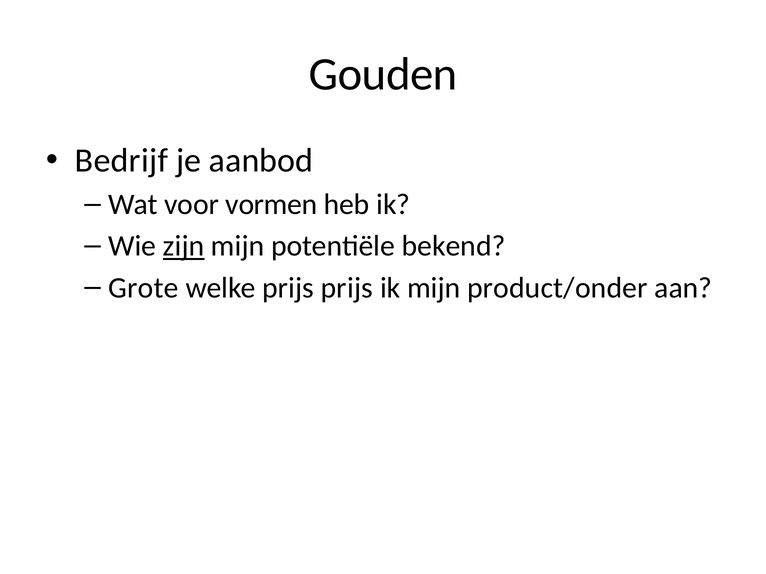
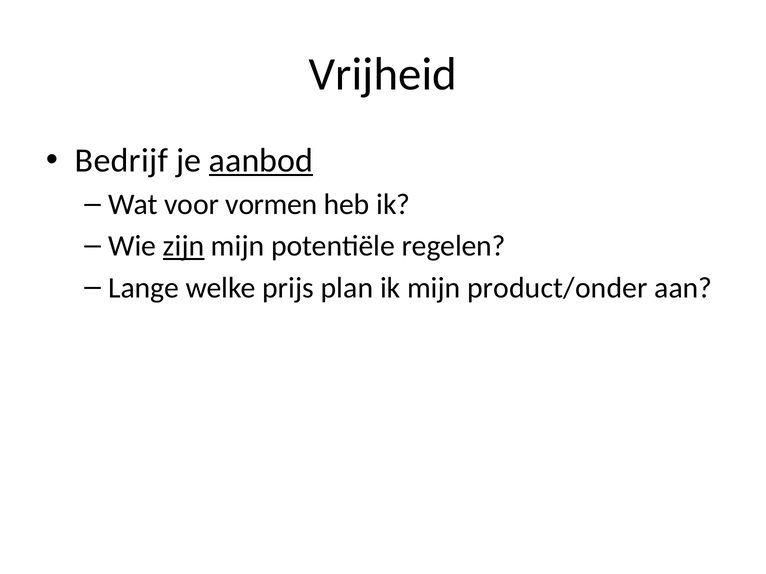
Gouden: Gouden -> Vrijheid (383, 74)
aanbod underline: none -> present (261, 161)
bekend: bekend -> regelen (454, 246)
Grote: Grote -> Lange (144, 288)
prijs prijs: prijs -> plan (347, 288)
